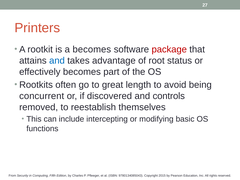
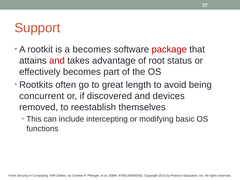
Printers: Printers -> Support (37, 28)
and colour: blue -> red (57, 61)
controls: controls -> devices (169, 96)
